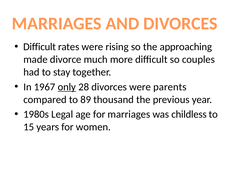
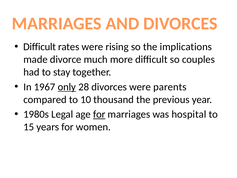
approaching: approaching -> implications (186, 47)
89: 89 -> 10 (86, 99)
for underline: none -> present (99, 114)
childless: childless -> hospital (189, 114)
